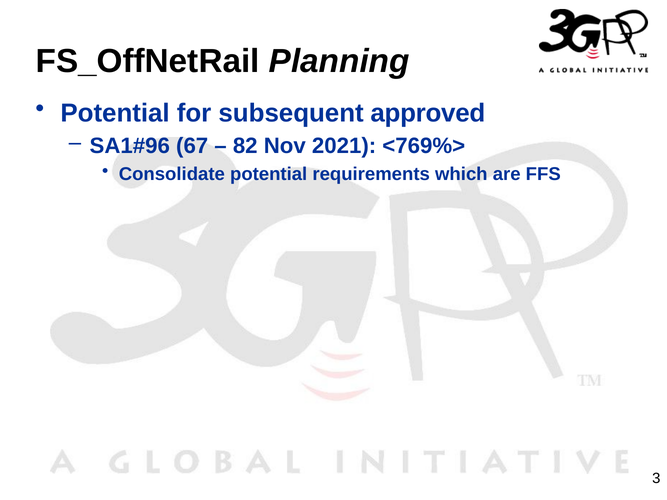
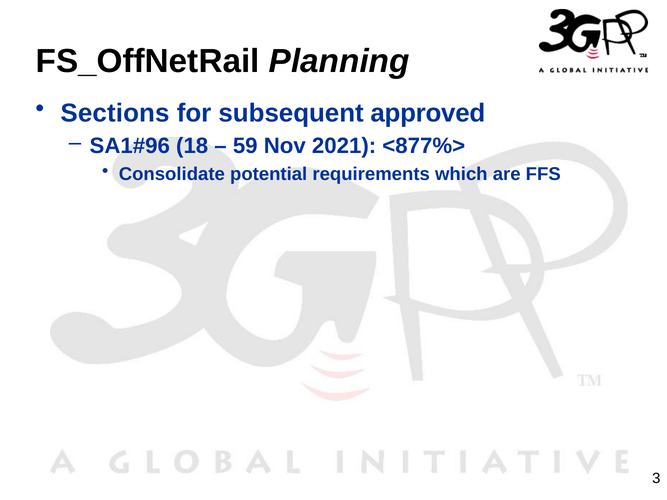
Potential: Potential -> Sections (115, 113)
67: 67 -> 18 (192, 146)
82: 82 -> 59 (245, 146)
<769%>: <769%> -> <877%> (424, 146)
